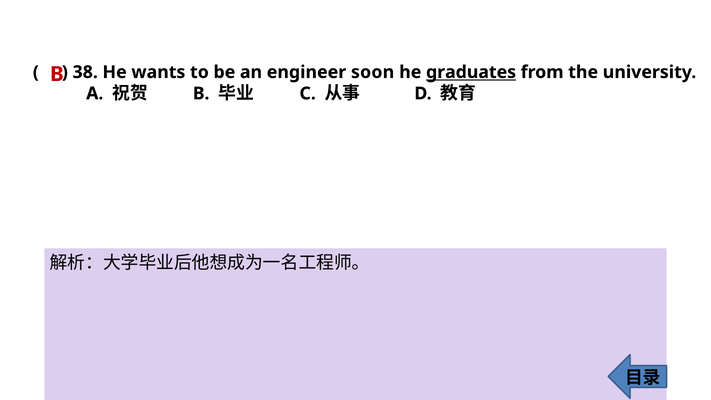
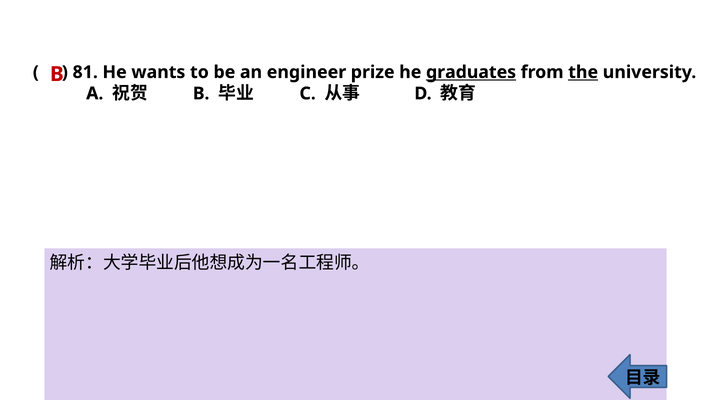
38: 38 -> 81 (85, 72)
soon: soon -> prize (373, 72)
the underline: none -> present (583, 72)
